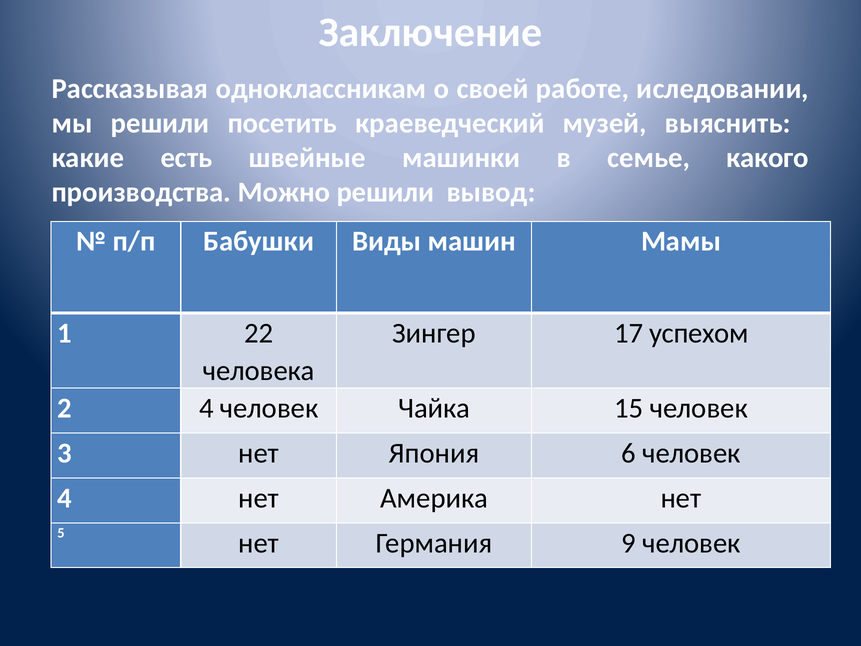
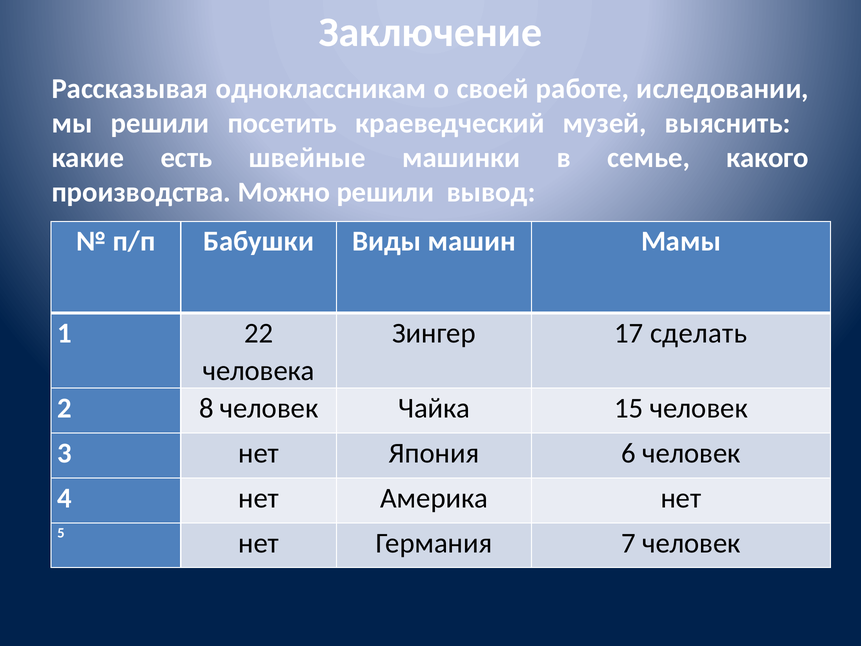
успехом: успехом -> сделать (699, 333)
2 4: 4 -> 8 (206, 408)
9: 9 -> 7 (629, 543)
